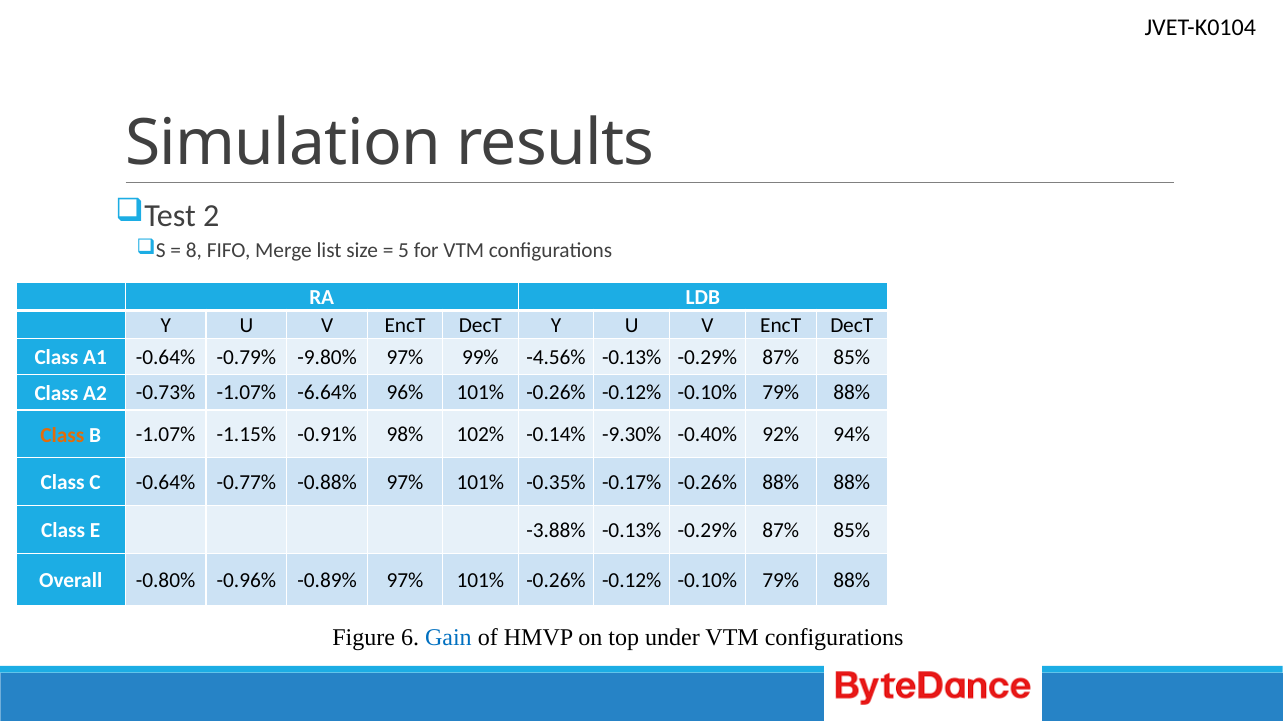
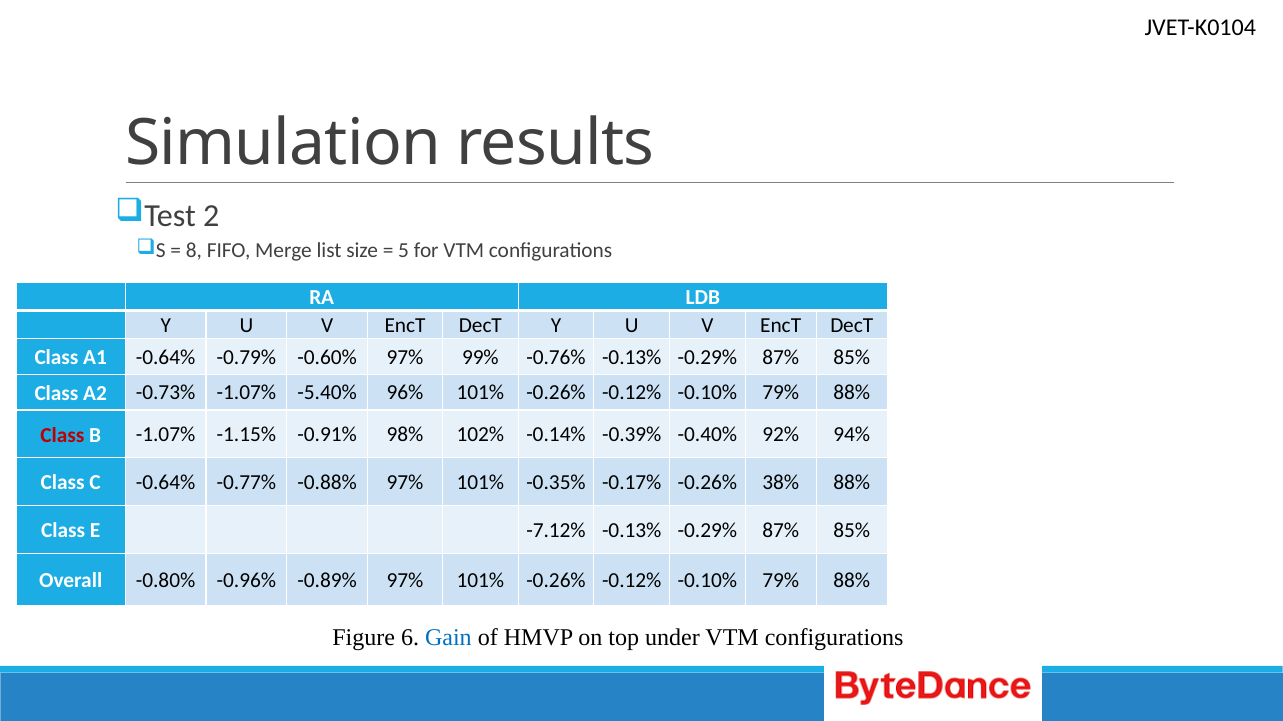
-9.80%: -9.80% -> -0.60% (327, 357)
-4.56%: -4.56% -> -0.76% (556, 357)
-6.64%: -6.64% -> -5.40% (327, 393)
Class colour: orange -> red (62, 435)
-9.30%: -9.30% -> -0.39% (632, 435)
-0.26% 88%: 88% -> 38% (781, 483)
-3.88%: -3.88% -> -7.12% (556, 531)
